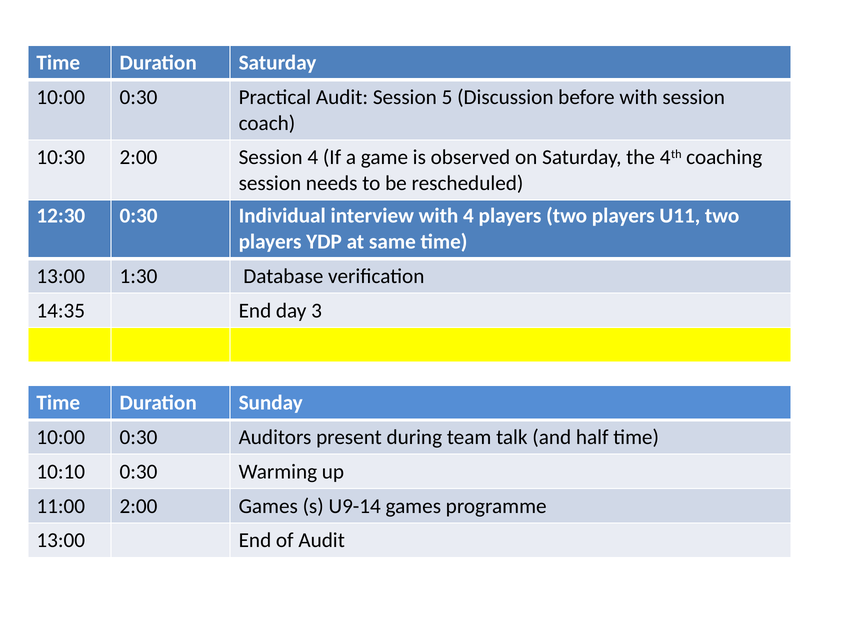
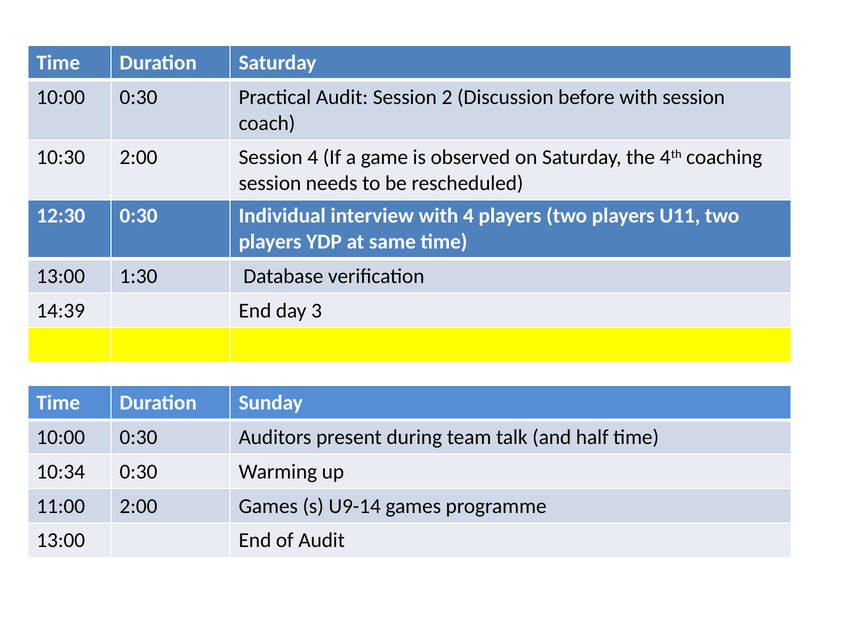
5: 5 -> 2 (447, 97)
14:35: 14:35 -> 14:39 (61, 311)
10:10: 10:10 -> 10:34 (61, 472)
